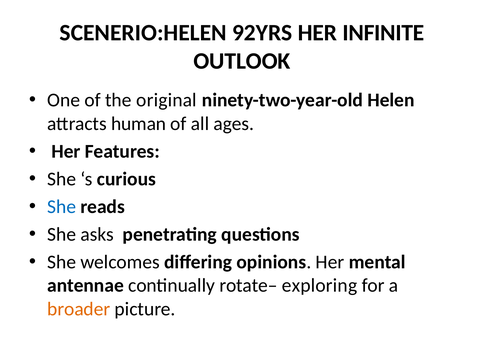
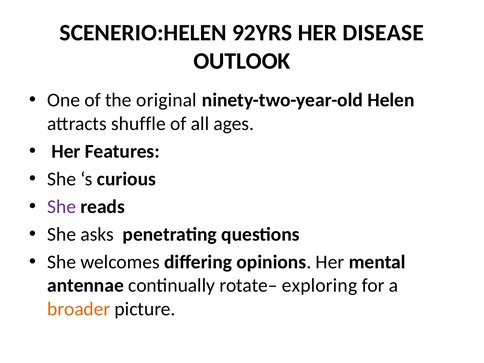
INFINITE: INFINITE -> DISEASE (383, 33)
human: human -> shuffle (139, 124)
She colour: blue -> purple (62, 207)
